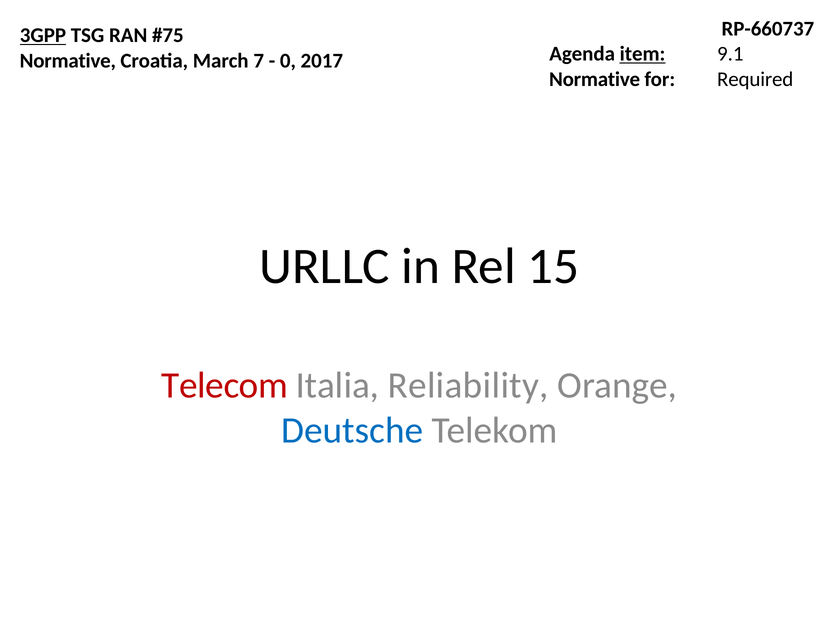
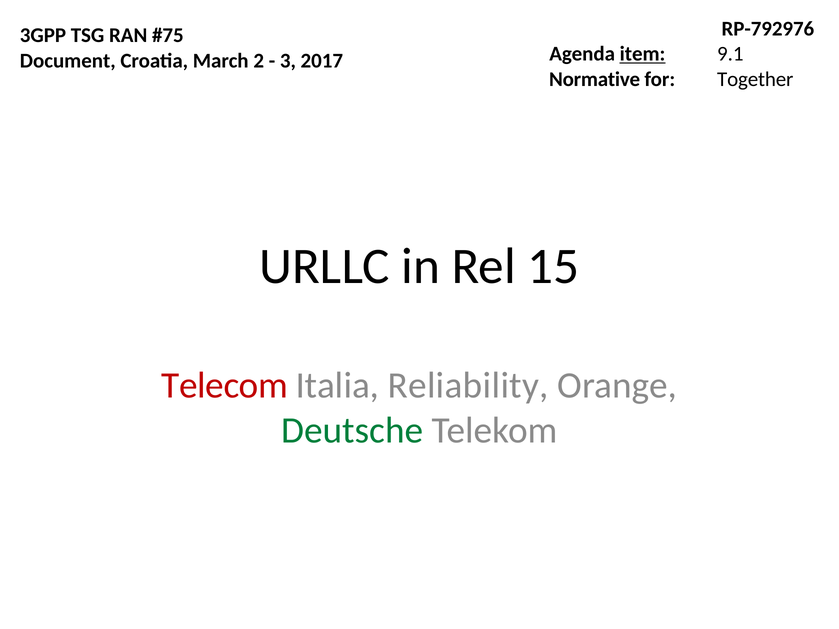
RP-660737: RP-660737 -> RP-792976 (768, 29)
3GPP underline: present -> none (43, 35)
Normative: Normative -> Document (68, 61)
7: 7 -> 2 (259, 61)
0: 0 -> 3 (288, 61)
Required: Required -> Together (755, 79)
Deutsche colour: blue -> green (352, 431)
